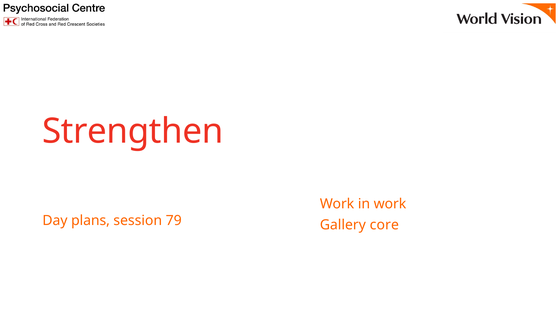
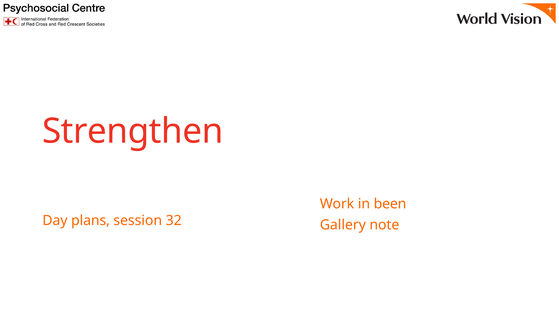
in work: work -> been (390, 204)
79: 79 -> 32 (174, 220)
core: core -> note (384, 224)
